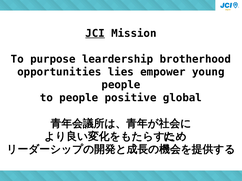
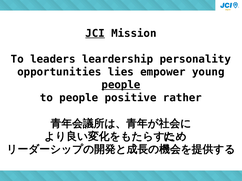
purpose: purpose -> leaders (53, 59)
brotherhood: brotherhood -> personality (195, 59)
people underline: none -> present (121, 85)
global: global -> rather (182, 98)
